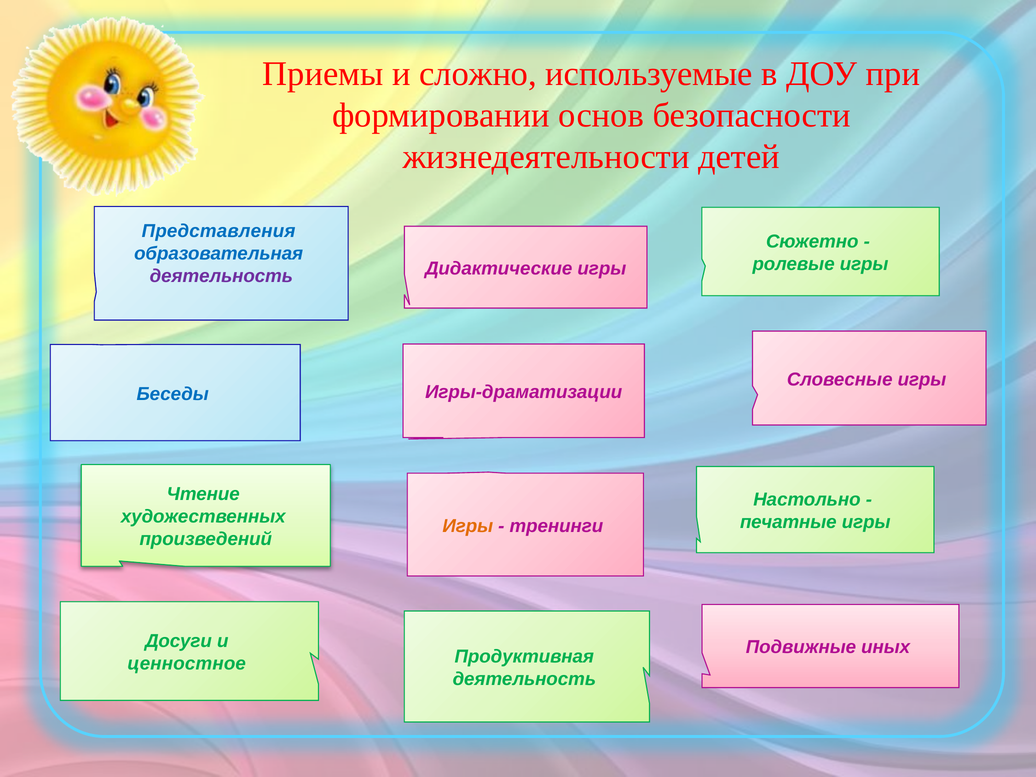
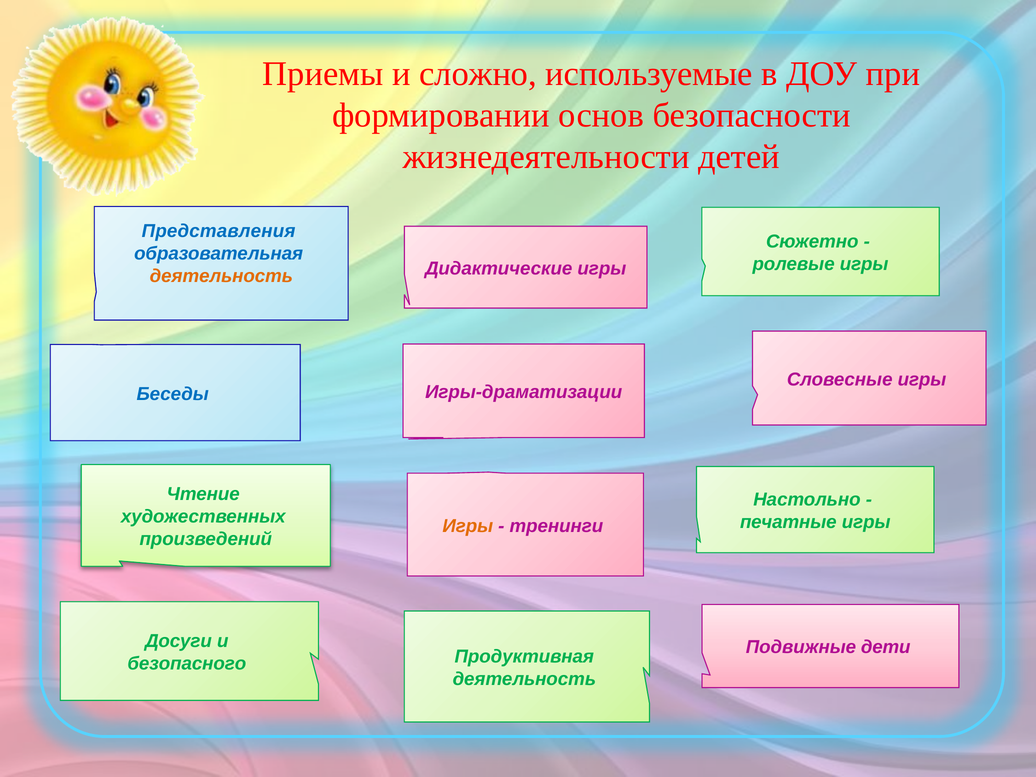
деятельность colour: purple -> orange (221, 276)
иных: иных -> дети (886, 647)
ценностное: ценностное -> безопасного (187, 664)
